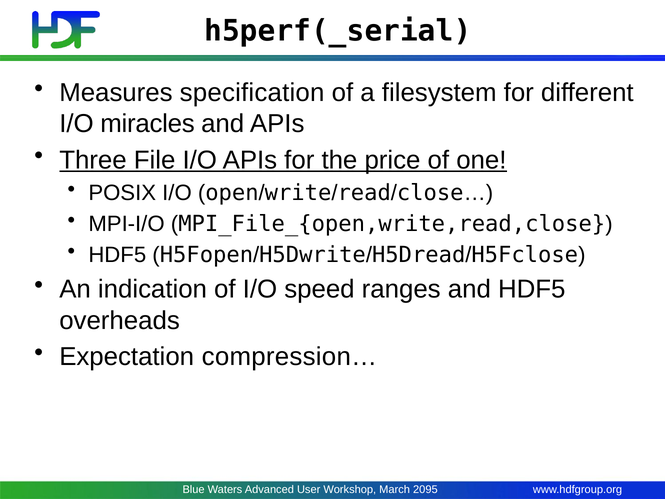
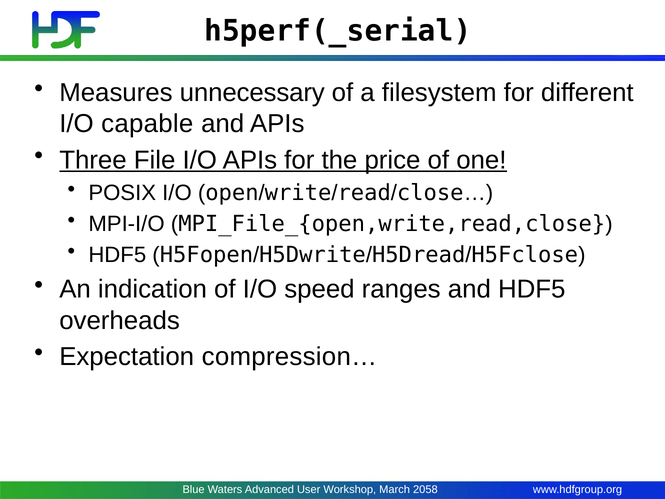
specification: specification -> unnecessary (252, 93)
miracles: miracles -> capable (147, 124)
2095: 2095 -> 2058 (425, 490)
